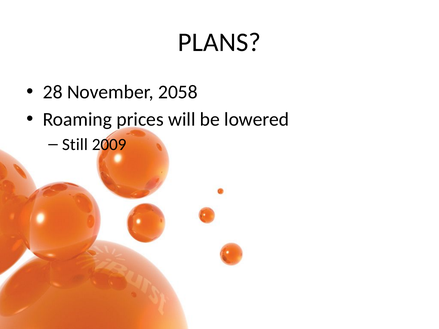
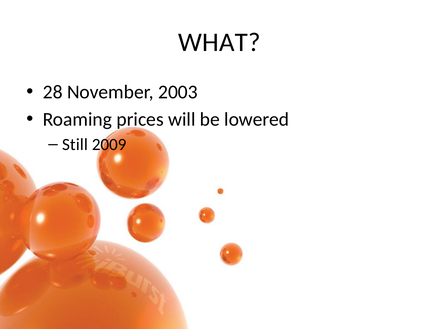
PLANS: PLANS -> WHAT (219, 42)
2058: 2058 -> 2003 (178, 92)
